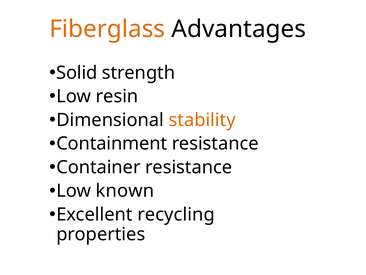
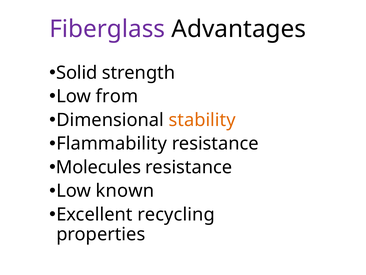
Fiberglass colour: orange -> purple (107, 29)
resin: resin -> from (117, 96)
Containment: Containment -> Flammability (112, 143)
Container: Container -> Molecules (98, 167)
